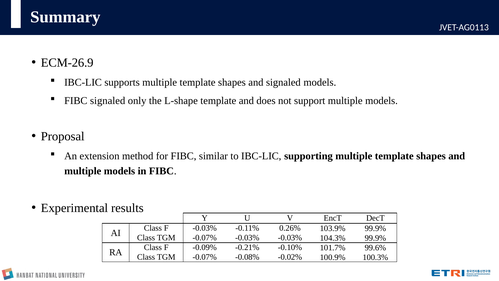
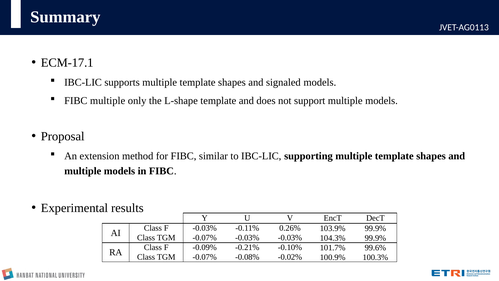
ECM-26.9: ECM-26.9 -> ECM-17.1 (67, 63)
FIBC signaled: signaled -> multiple (108, 101)
